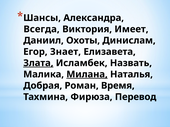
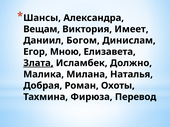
Всегда: Всегда -> Вещам (42, 29)
Охоты: Охоты -> Богом (83, 41)
Знает: Знает -> Мною (66, 52)
Назвать: Назвать -> Должно (131, 63)
Милана underline: present -> none (87, 75)
Время: Время -> Охоты (118, 86)
